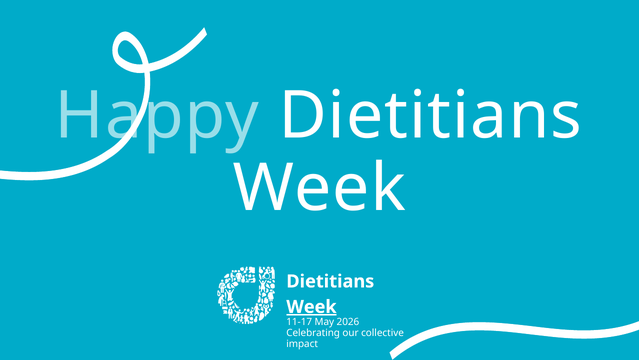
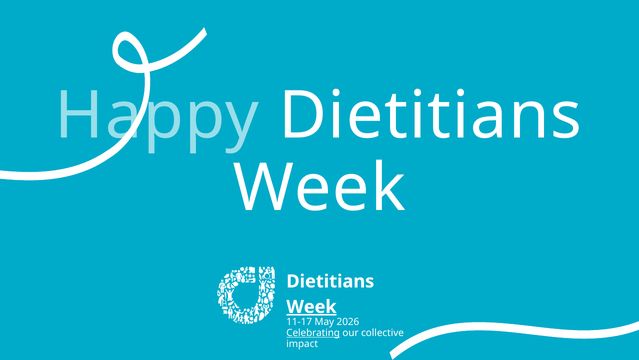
Celebrating underline: none -> present (313, 333)
